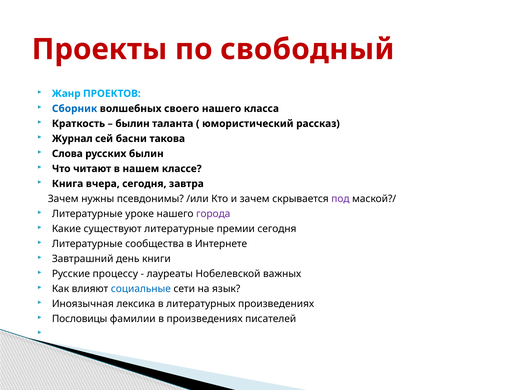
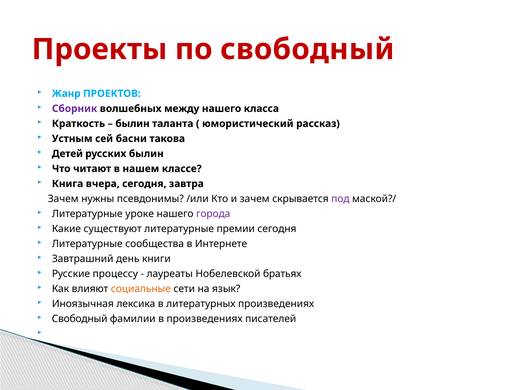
Сборник colour: blue -> purple (75, 109)
своего: своего -> между (182, 109)
Журнал: Журнал -> Устным (72, 139)
Слова: Слова -> Детей (67, 154)
важных: важных -> братьях (282, 274)
социальные colour: blue -> orange (141, 289)
Пословицы: Пословицы -> Свободный (80, 319)
